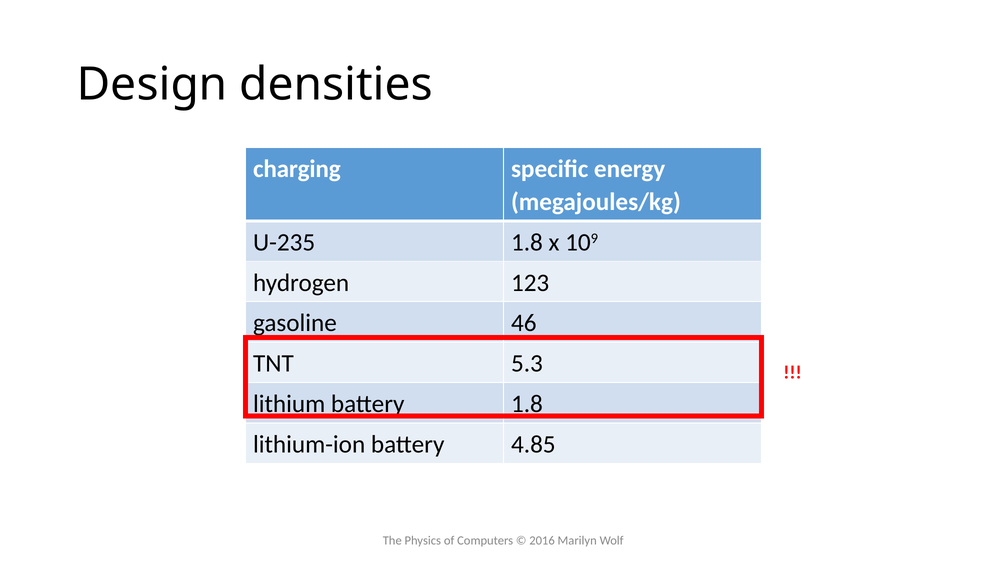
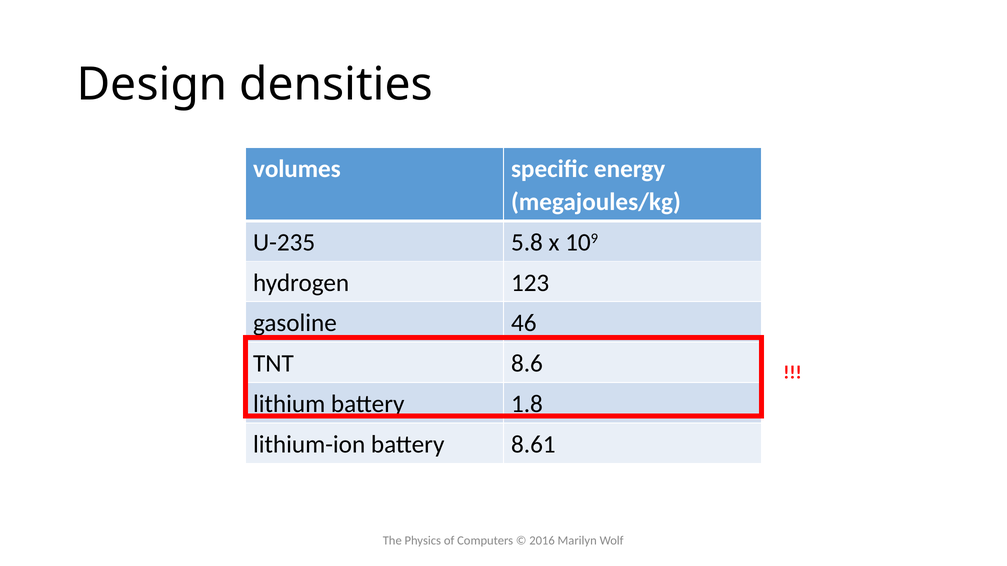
charging: charging -> volumes (297, 169)
U-235 1.8: 1.8 -> 5.8 (527, 243)
5.3: 5.3 -> 8.6 (527, 364)
4.85: 4.85 -> 8.61 (533, 445)
